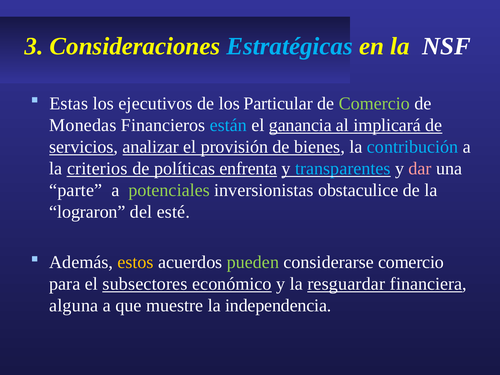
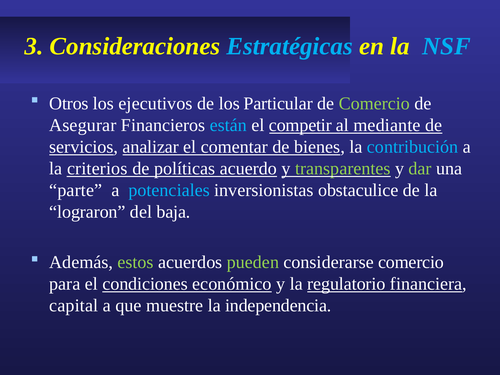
NSF colour: white -> light blue (447, 46)
Estas: Estas -> Otros (69, 104)
Monedas: Monedas -> Asegurar (83, 125)
ganancia: ganancia -> competir (300, 125)
implicará: implicará -> mediante (387, 125)
provisión: provisión -> comentar (234, 147)
enfrenta: enfrenta -> acuerdo (248, 169)
transparentes colour: light blue -> light green (343, 169)
dar colour: pink -> light green (420, 169)
potenciales colour: light green -> light blue (169, 190)
esté: esté -> baja (173, 212)
estos colour: yellow -> light green (136, 262)
subsectores: subsectores -> condiciones (145, 284)
resguardar: resguardar -> regulatorio (346, 284)
alguna: alguna -> capital (74, 306)
